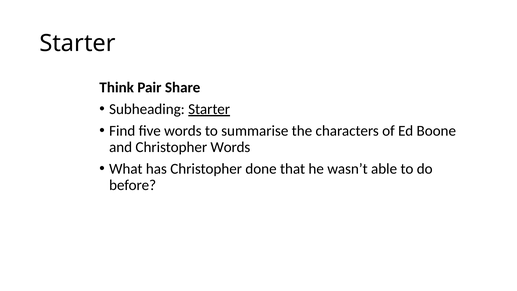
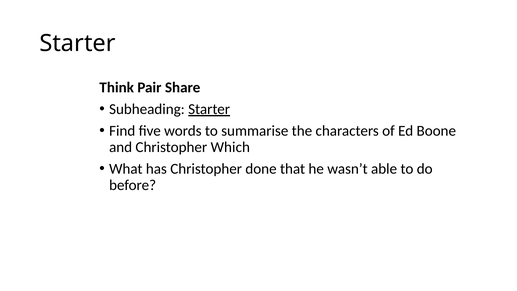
Christopher Words: Words -> Which (230, 147)
